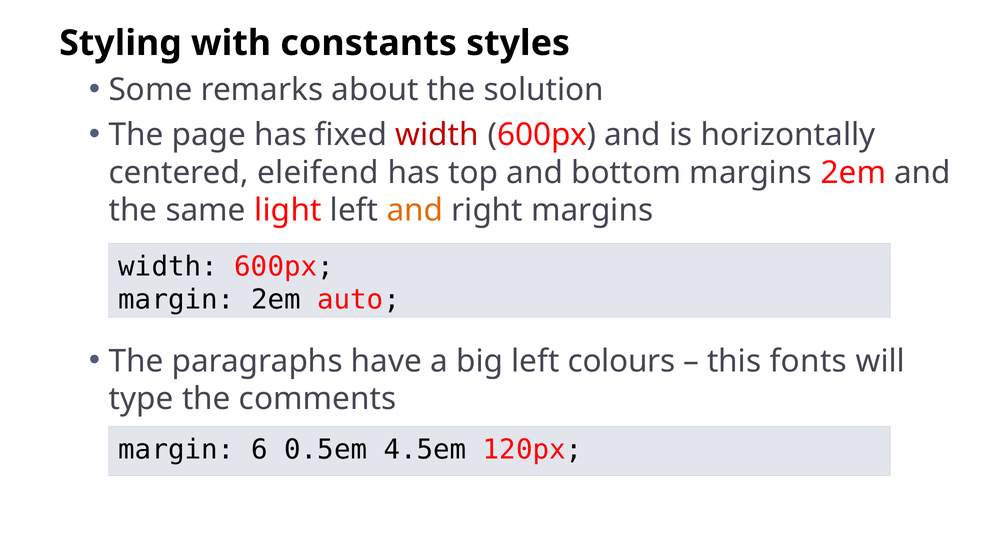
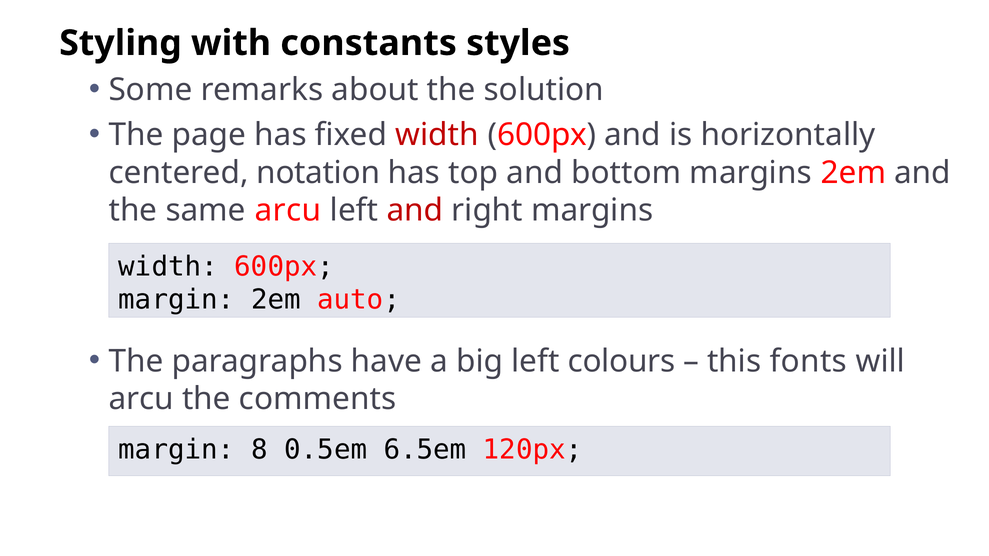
eleifend: eleifend -> notation (318, 173)
same light: light -> arcu (288, 211)
and colour: orange -> red (415, 211)
type: type -> arcu (141, 399)
6: 6 -> 8 (259, 450)
4.5em: 4.5em -> 6.5em (425, 450)
